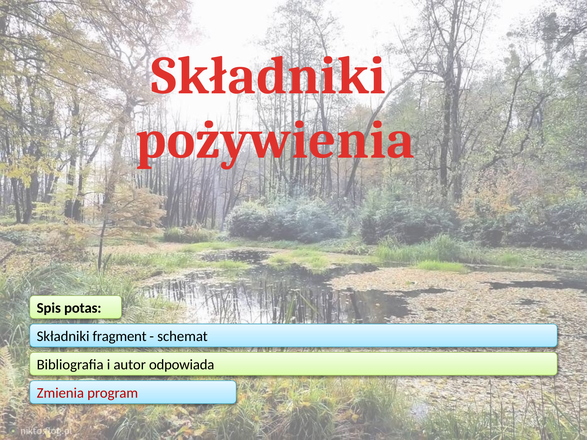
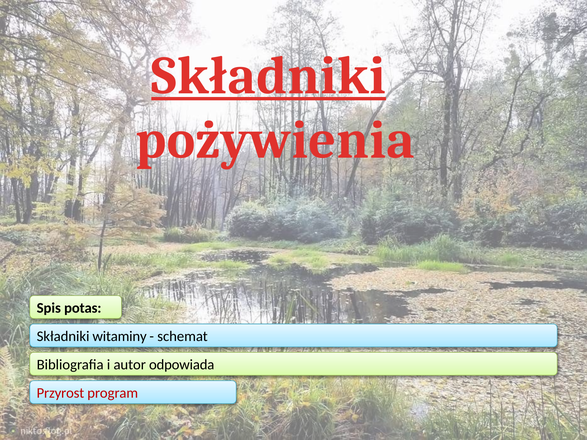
Składniki underline: none -> present (269, 76)
fragment: fragment -> witaminy (120, 337)
Zmienia: Zmienia -> Przyrost (60, 393)
